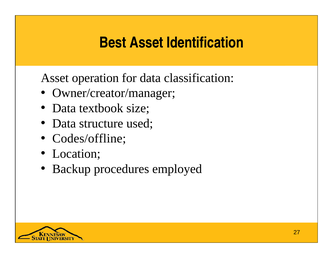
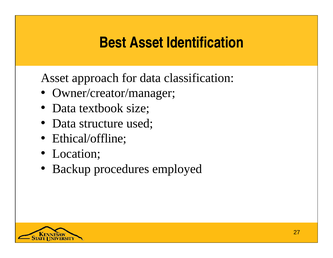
operation: operation -> approach (95, 78)
Codes/offline: Codes/offline -> Ethical/offline (89, 138)
